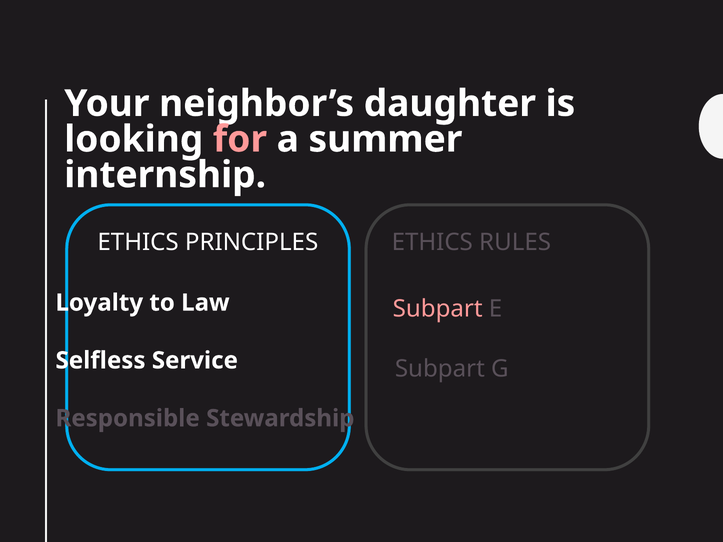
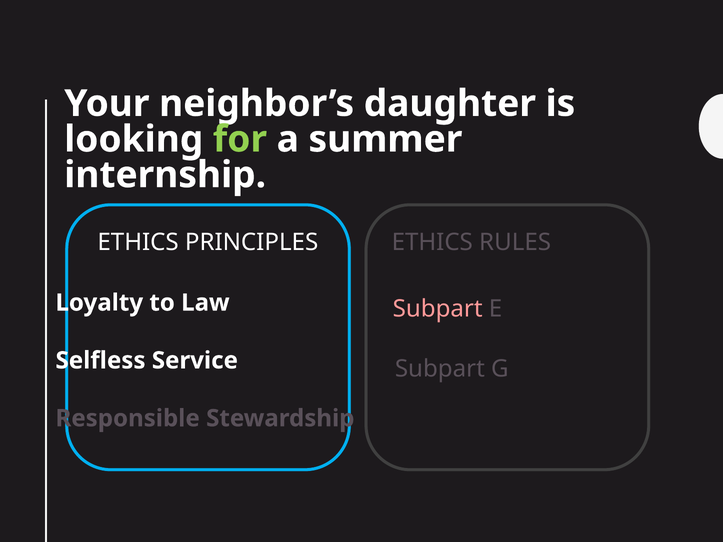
for colour: pink -> light green (240, 139)
